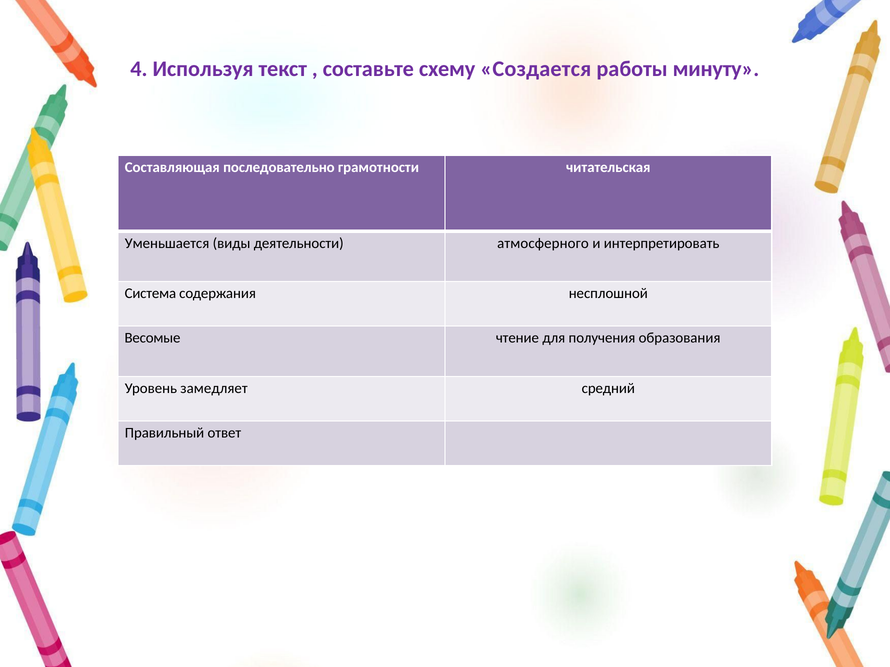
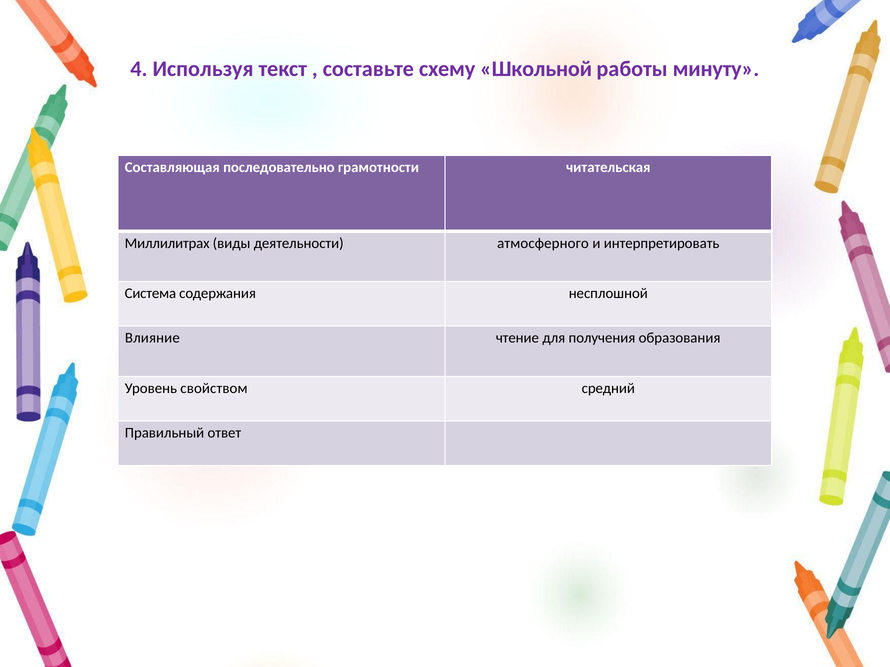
Создается: Создается -> Школьной (536, 69)
Уменьшается: Уменьшается -> Миллилитрах (167, 243)
Весомые: Весомые -> Влияние (152, 338)
замедляет: замедляет -> свойством (214, 389)
